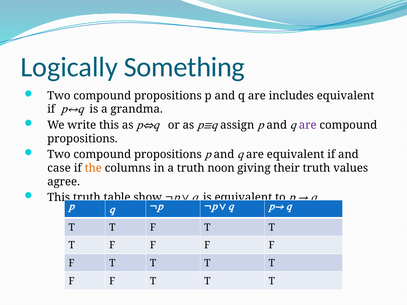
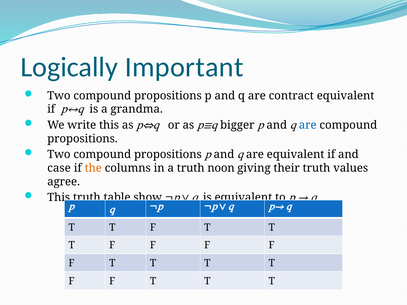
Something: Something -> Important (184, 67)
includes: includes -> contract (291, 96)
assign: assign -> bigger (237, 125)
are colour: purple -> blue (308, 125)
